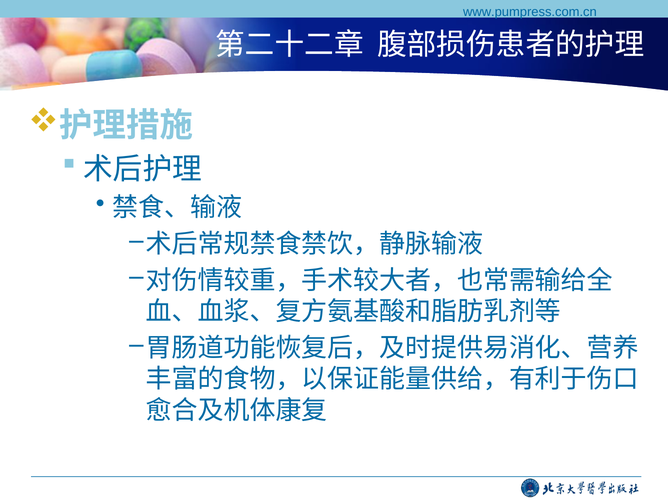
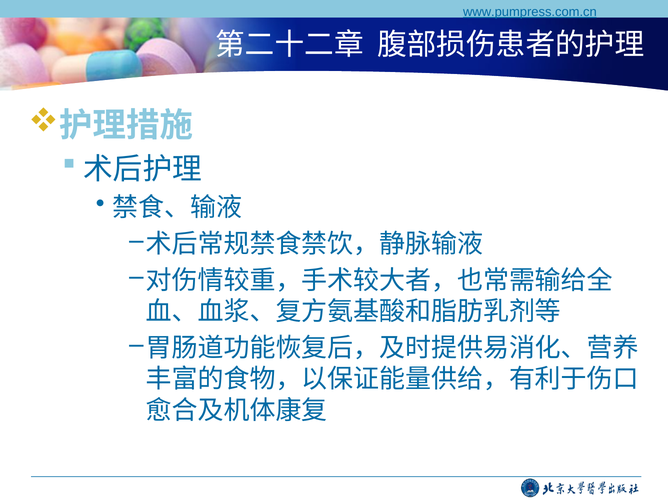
www.pumpress.com.cn underline: none -> present (530, 12)
